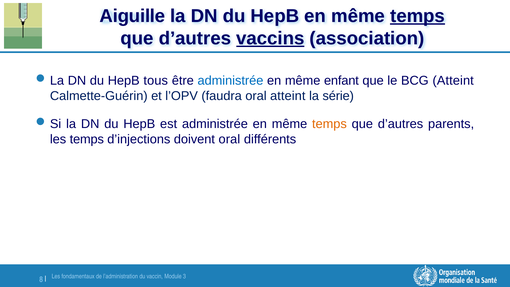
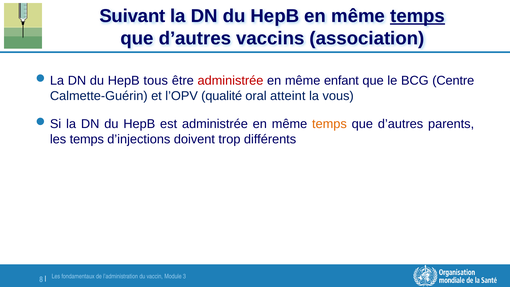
Aiguille: Aiguille -> Suivant (132, 16)
vaccins underline: present -> none (270, 38)
administrée colour: blue -> red (230, 81)
BCG Atteint: Atteint -> Centre (453, 81)
faudra: faudra -> qualité (222, 96)
série: série -> vous (338, 96)
doivent oral: oral -> trop (229, 139)
